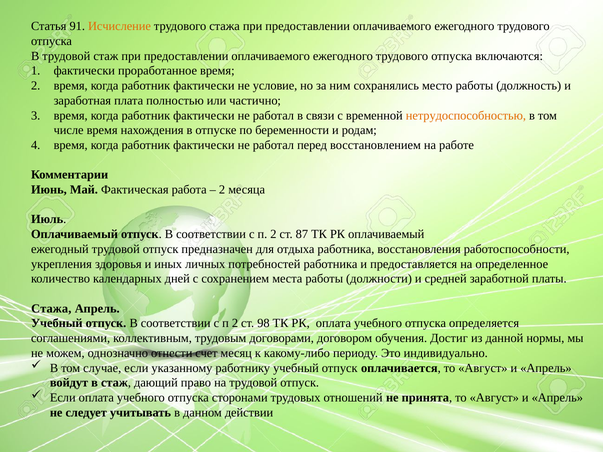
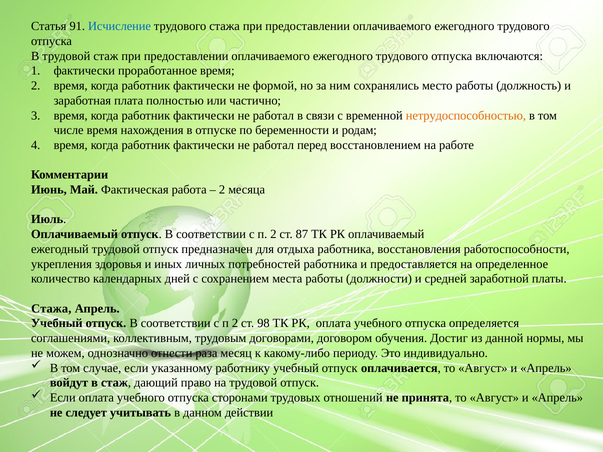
Исчисление colour: orange -> blue (119, 26)
условие: условие -> формой (275, 86)
счет: счет -> раза (206, 353)
